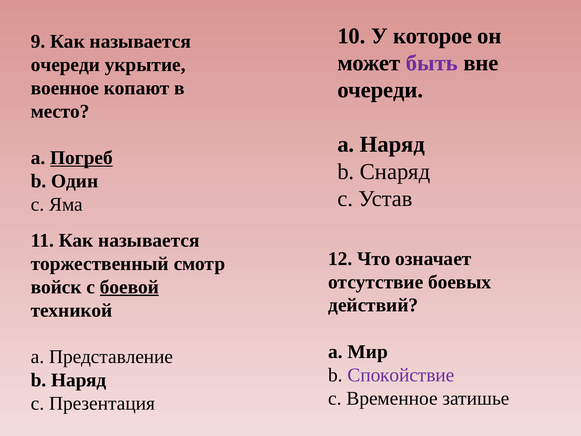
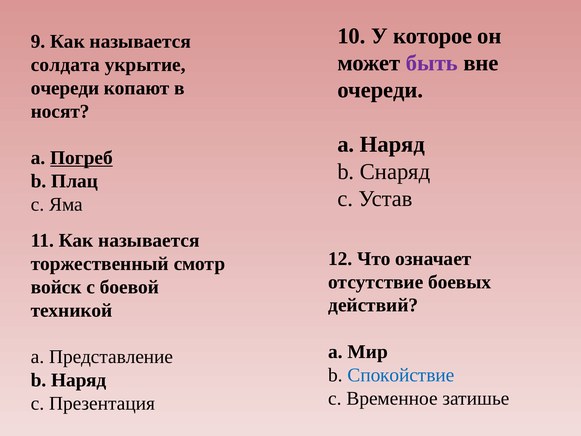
очереди: очереди -> солдата (65, 65)
военное: военное -> очереди (65, 88)
место: место -> носят (60, 111)
Один: Один -> Плац (75, 181)
боевой underline: present -> none (129, 287)
Спокойствие colour: purple -> blue (401, 375)
